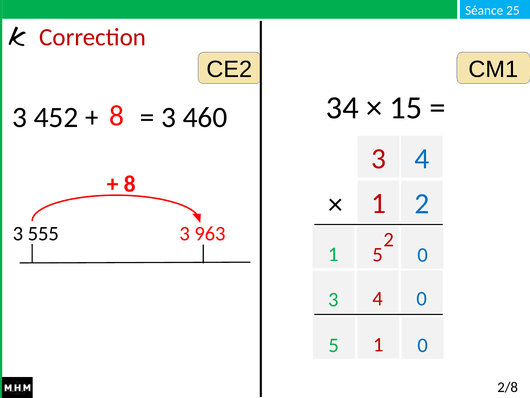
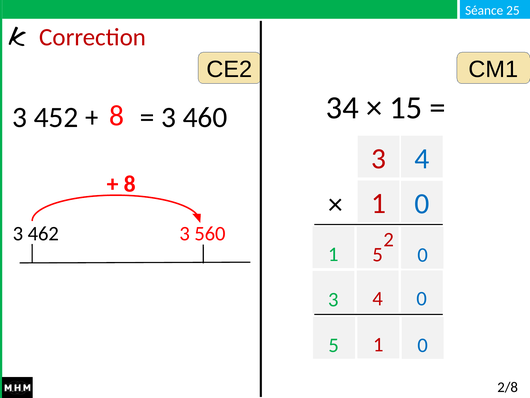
2: 2 -> 0 (422, 203)
555: 555 -> 462 (43, 234)
963: 963 -> 560 (210, 234)
